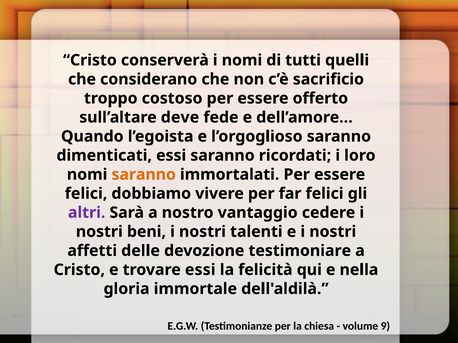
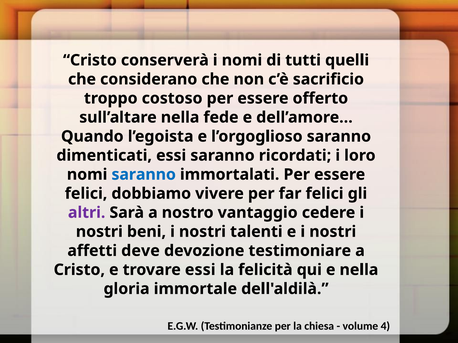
sull’altare deve: deve -> nella (180, 118)
saranno colour: orange -> blue (144, 175)
delle: delle -> deve (140, 251)
9: 9 -> 4 (385, 327)
